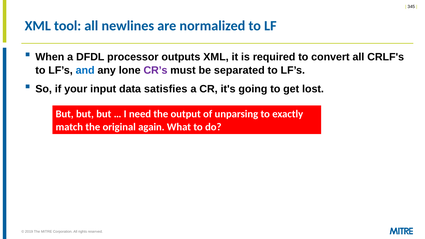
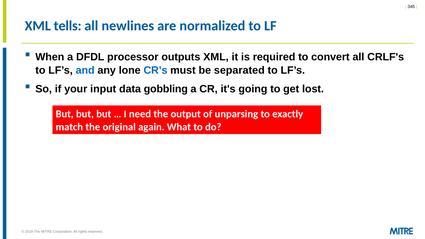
tool: tool -> tells (68, 26)
CR’s colour: purple -> blue (156, 70)
satisfies: satisfies -> gobbling (166, 89)
